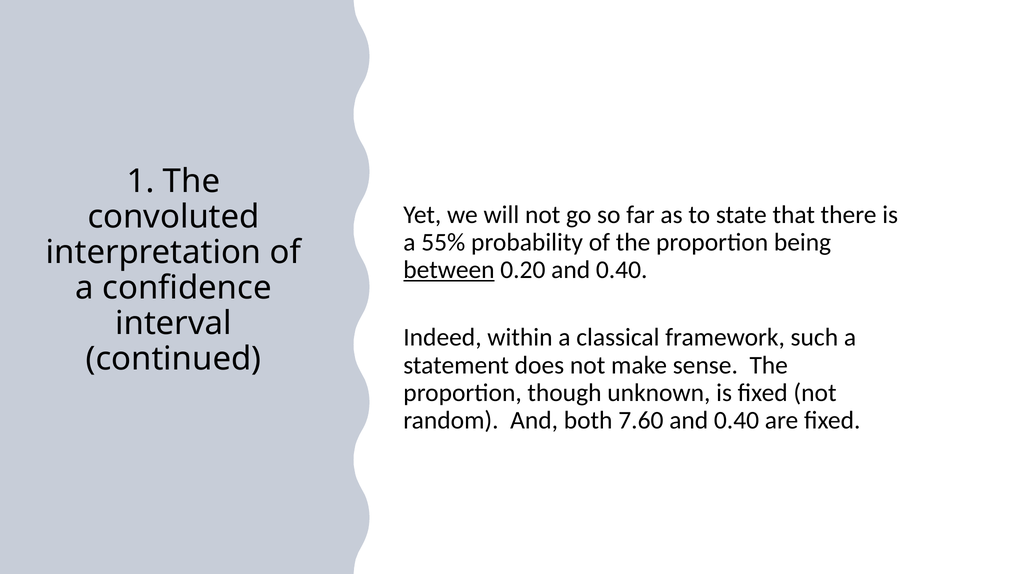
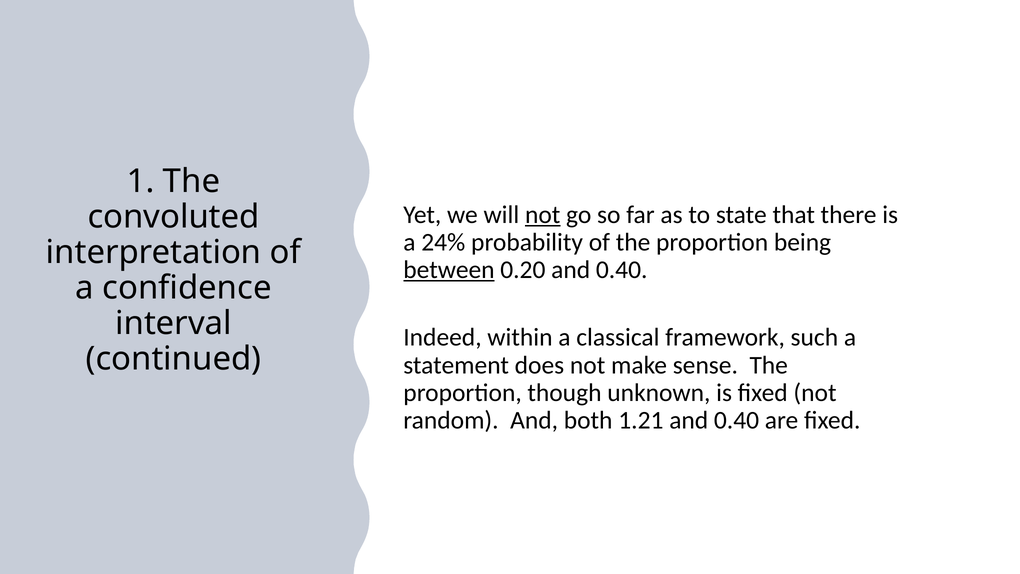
not underline: none -> present (543, 215)
55%: 55% -> 24% (443, 242)
7.60: 7.60 -> 1.21 (641, 420)
